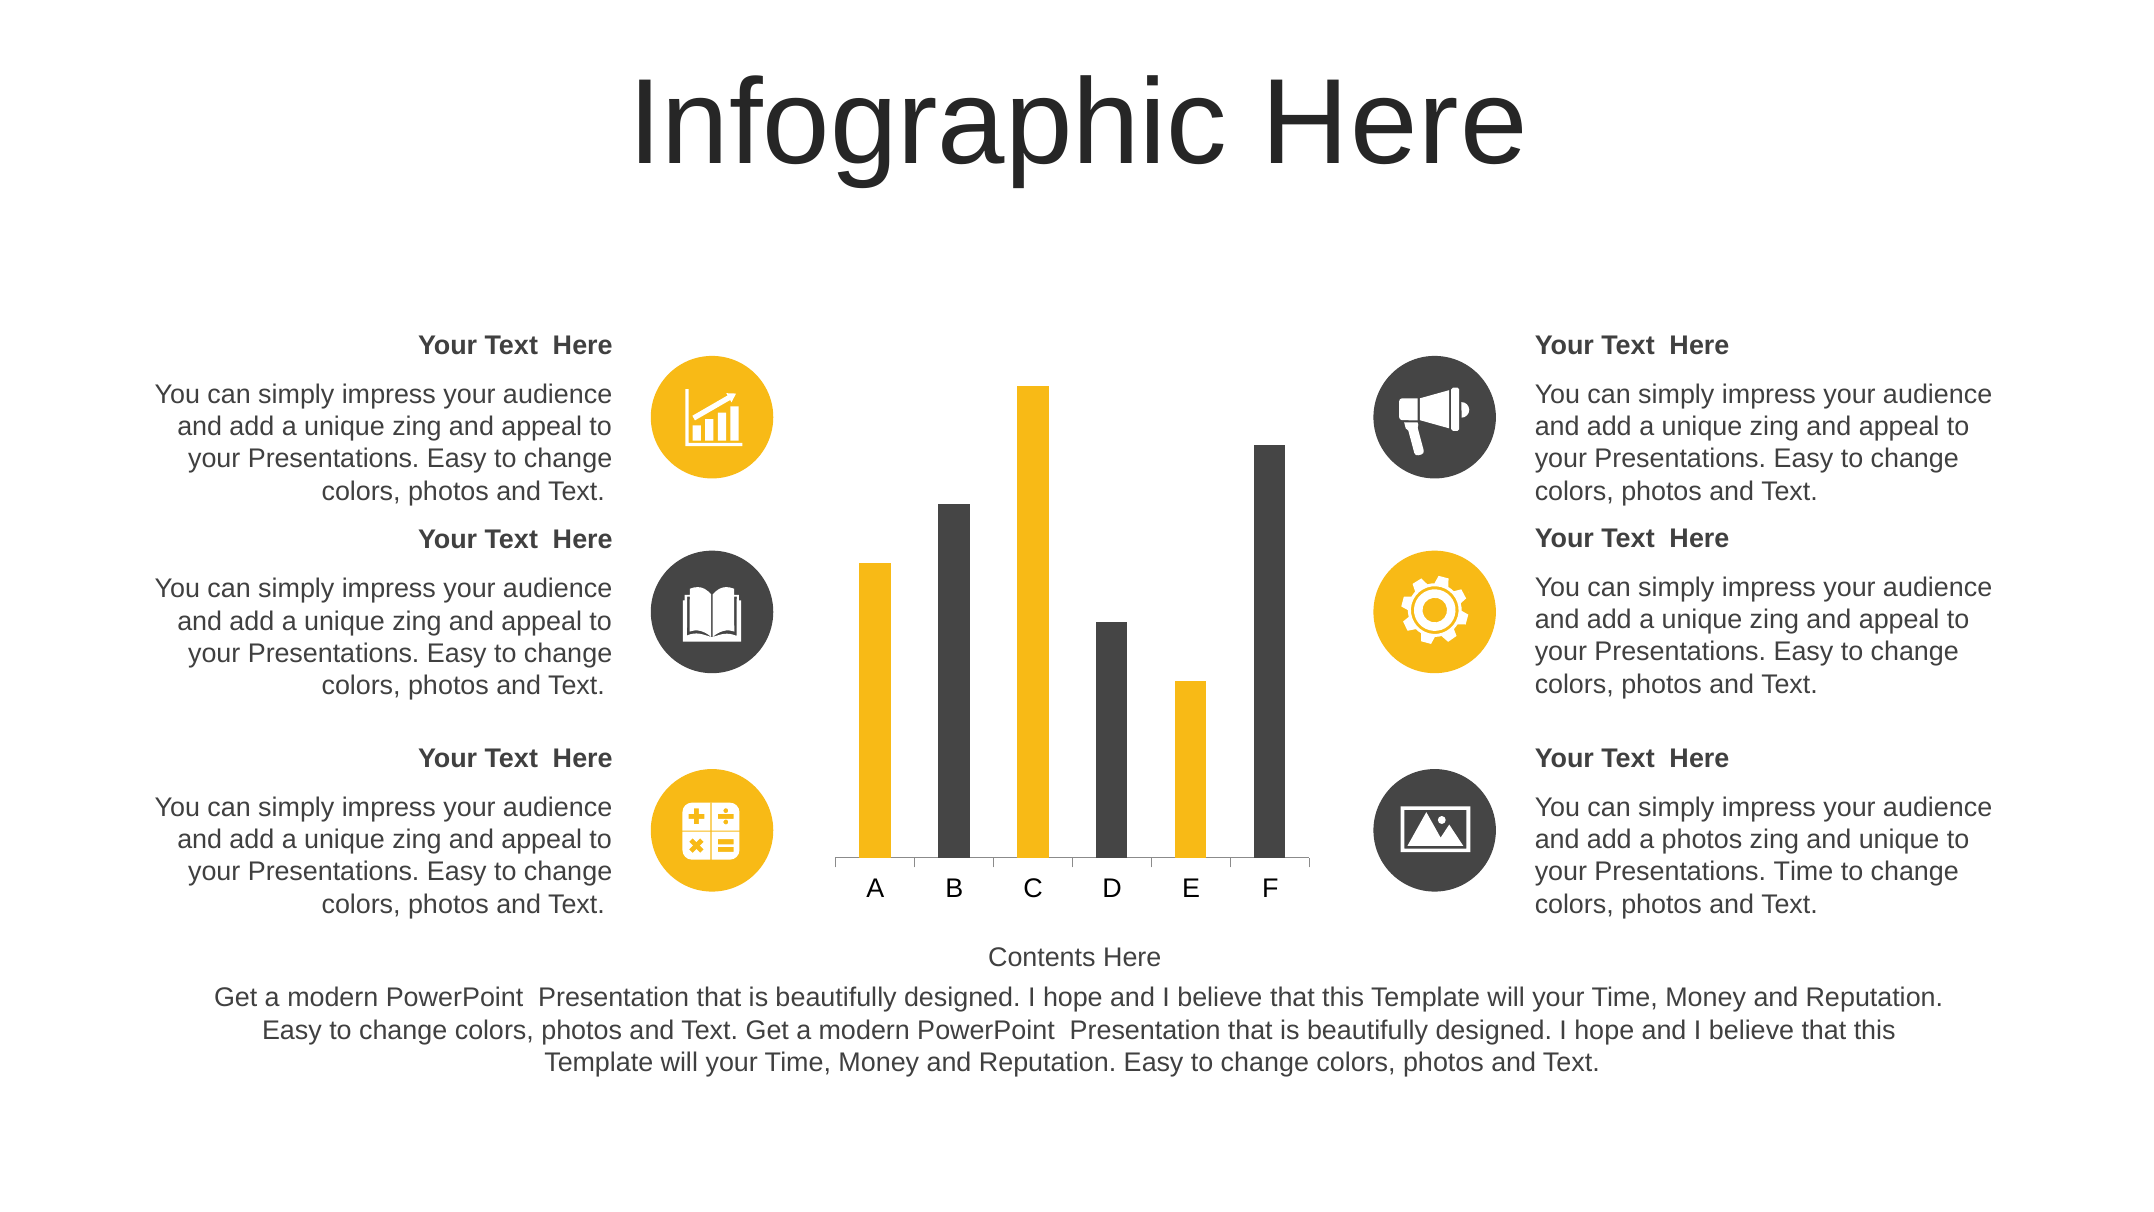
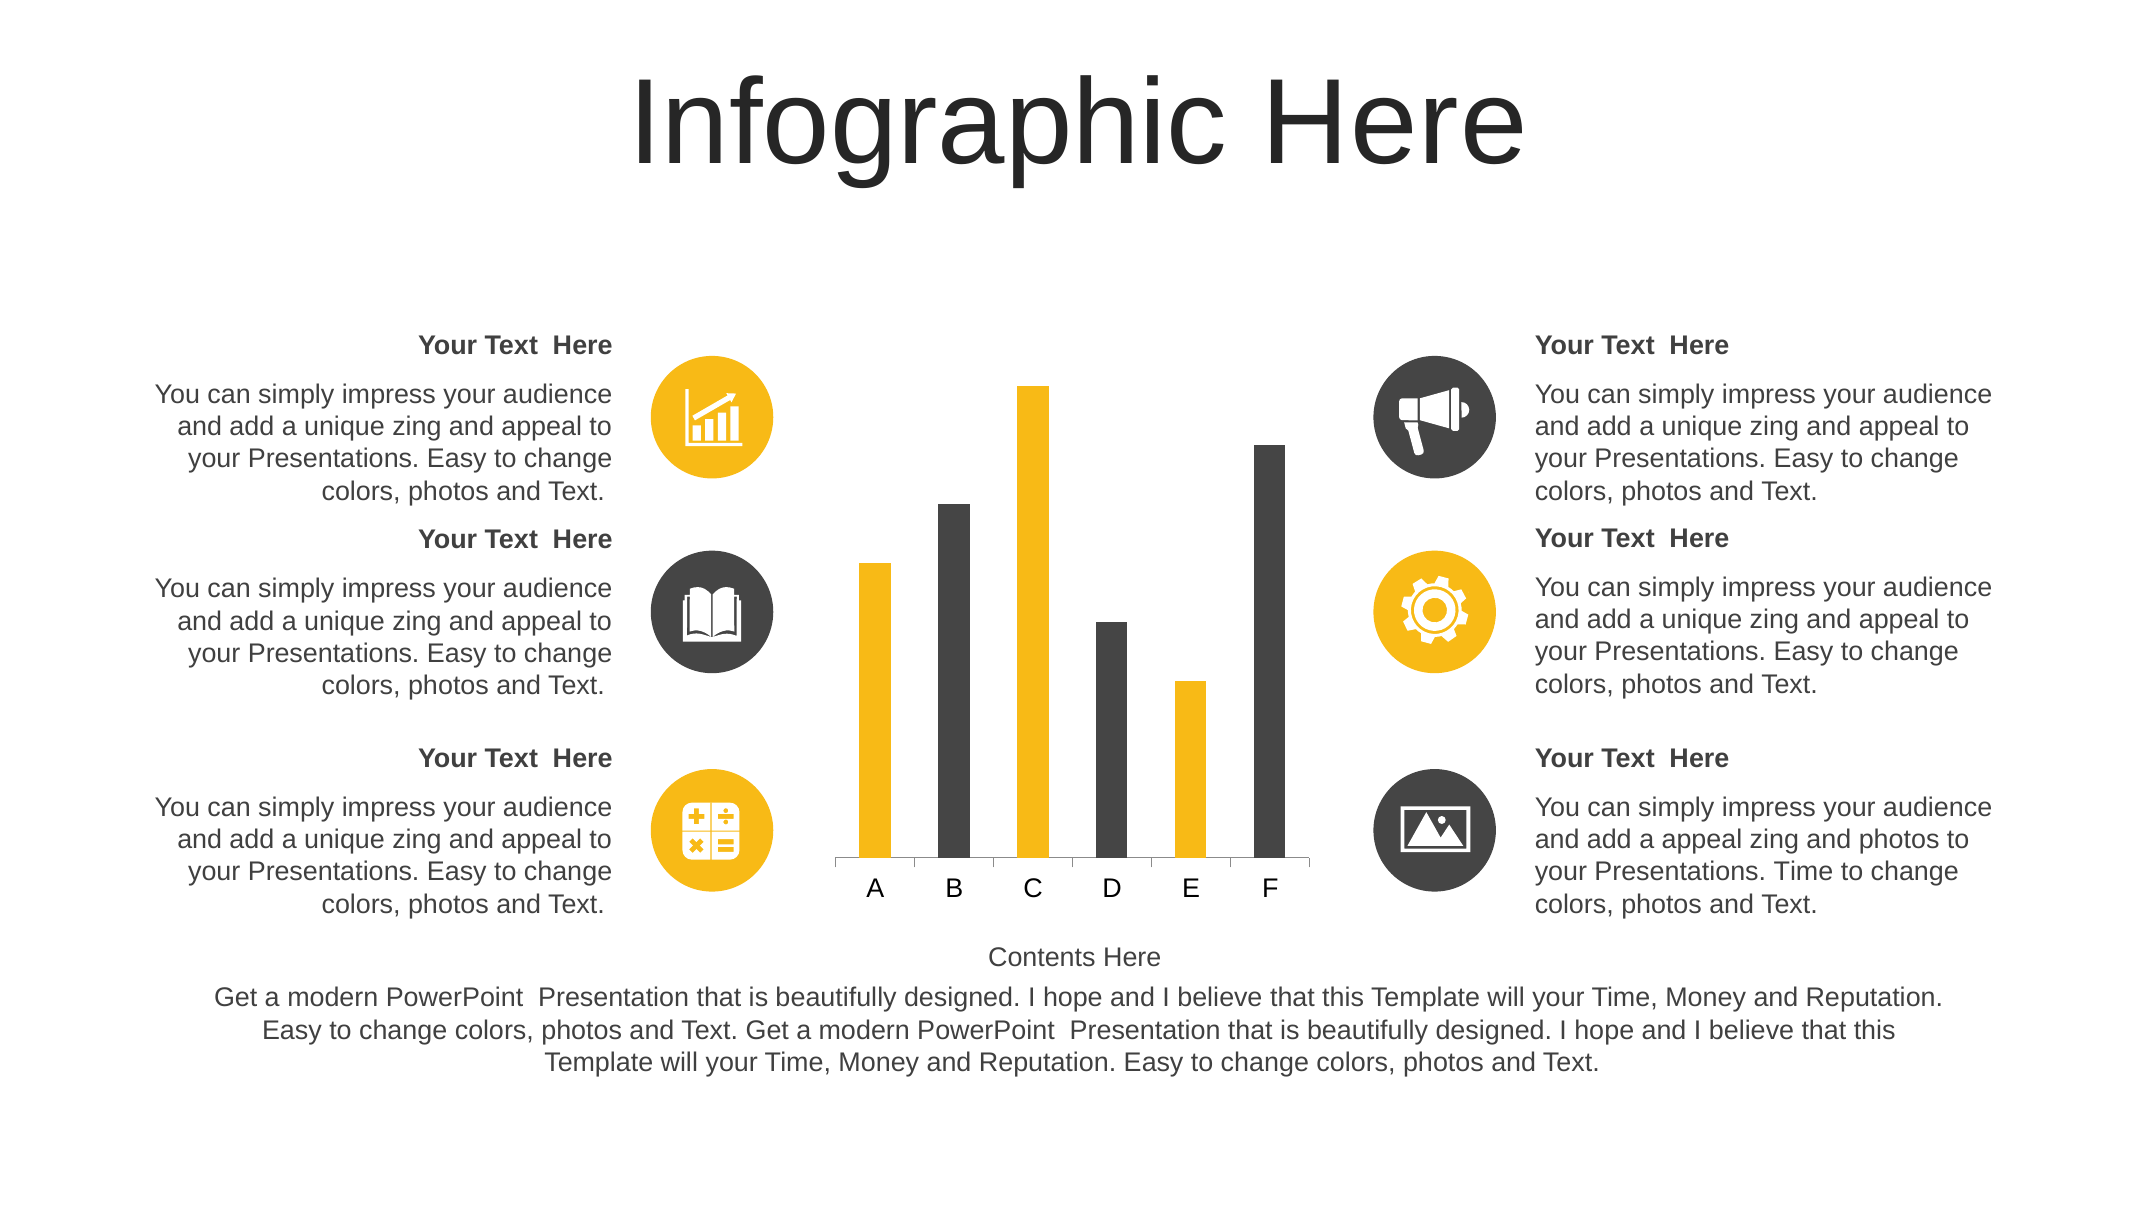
a photos: photos -> appeal (1702, 839)
and unique: unique -> photos (1899, 839)
